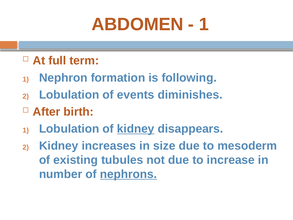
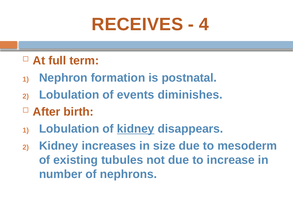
ABDOMEN: ABDOMEN -> RECEIVES (137, 24)
1: 1 -> 4 (204, 24)
following: following -> postnatal (189, 78)
nephrons underline: present -> none (128, 174)
